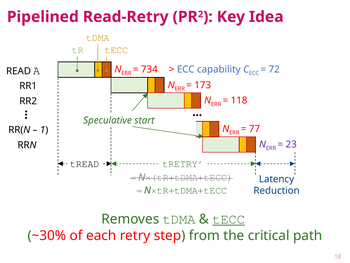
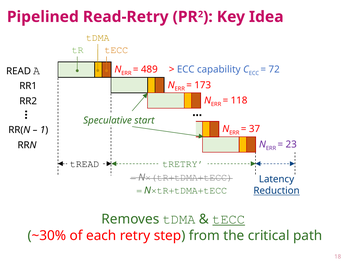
734: 734 -> 489 (149, 69)
77: 77 -> 37 (254, 129)
Reduction underline: none -> present (277, 190)
